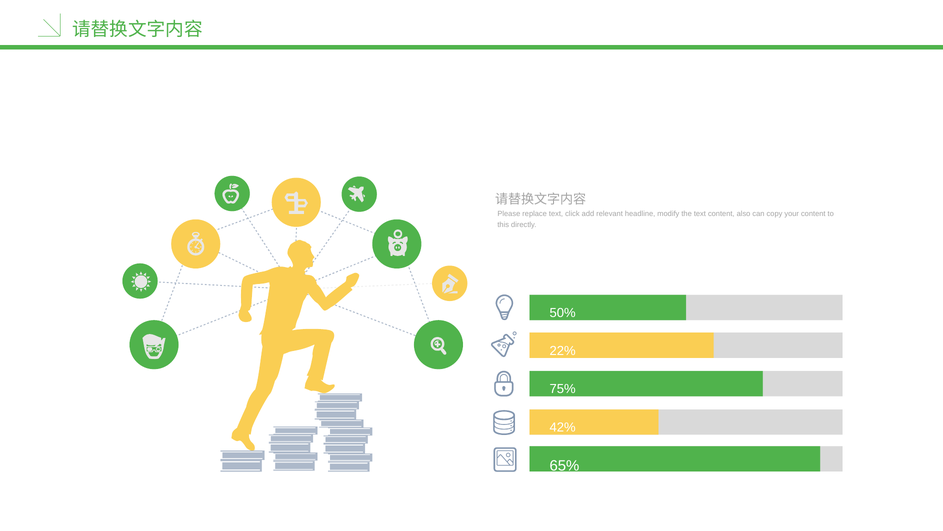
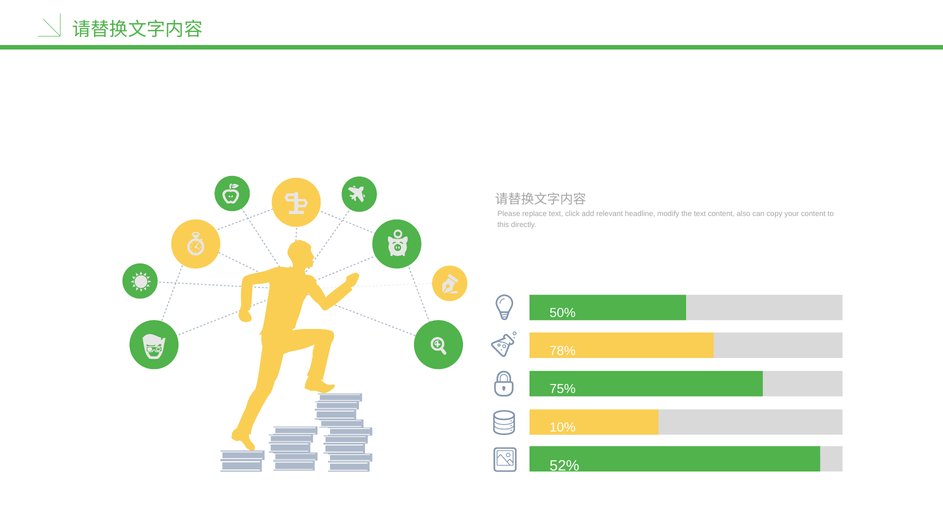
22%: 22% -> 78% (563, 350)
42%: 42% -> 10% (563, 427)
65%: 65% -> 52% (564, 465)
